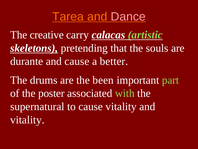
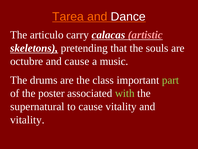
Dance colour: pink -> white (128, 17)
creative: creative -> articulo (47, 35)
artistic colour: light green -> pink (145, 35)
durante: durante -> octubre (27, 61)
better: better -> music (114, 61)
been: been -> class (103, 80)
